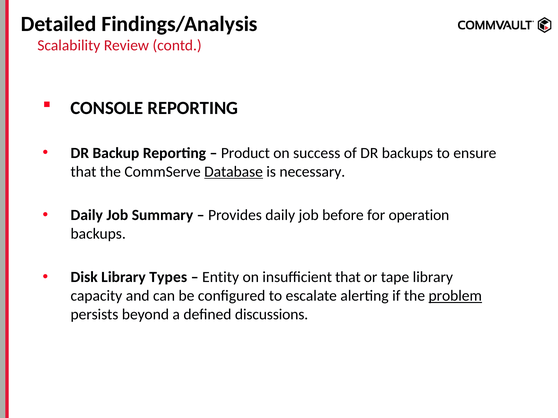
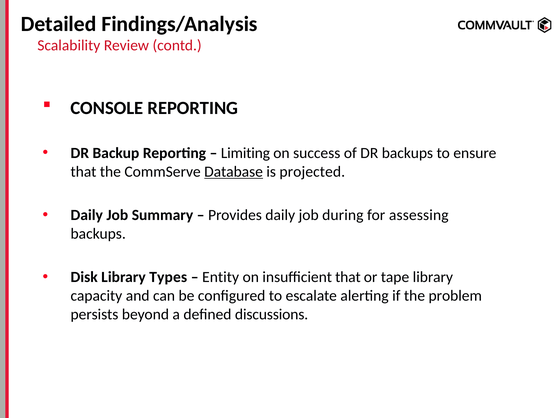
Product: Product -> Limiting (245, 153)
necessary: necessary -> projected (312, 172)
before: before -> during (343, 215)
operation: operation -> assessing (419, 215)
problem underline: present -> none (455, 296)
